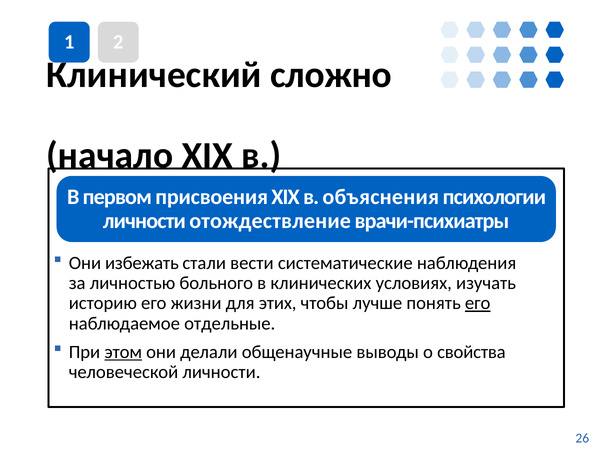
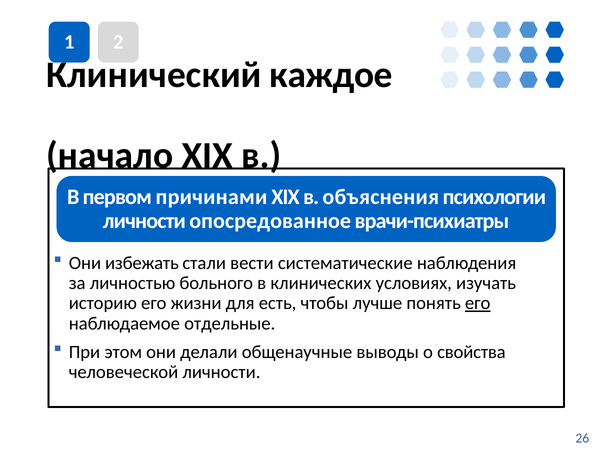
сложно: сложно -> каждое (331, 75)
присвоения: присвоения -> причинами (211, 197)
отождествление: отождествление -> опосредованное (270, 221)
этих: этих -> есть (278, 303)
этом underline: present -> none (123, 352)
